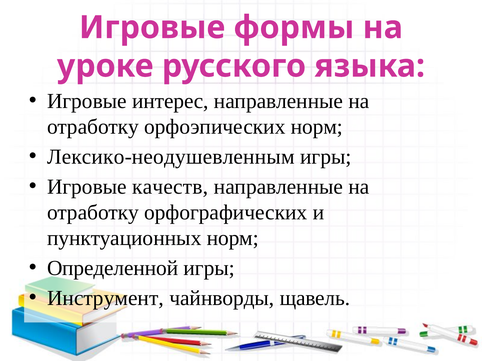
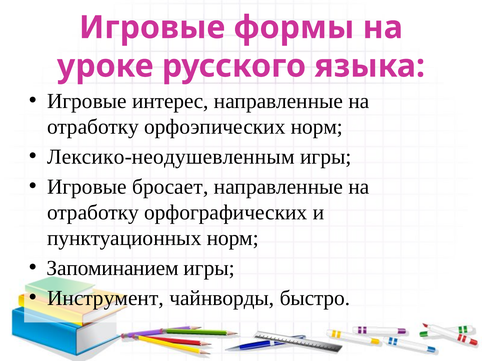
качеств: качеств -> бросает (170, 187)
Определенной: Определенной -> Запоминанием (113, 268)
щавель: щавель -> быстро (315, 298)
